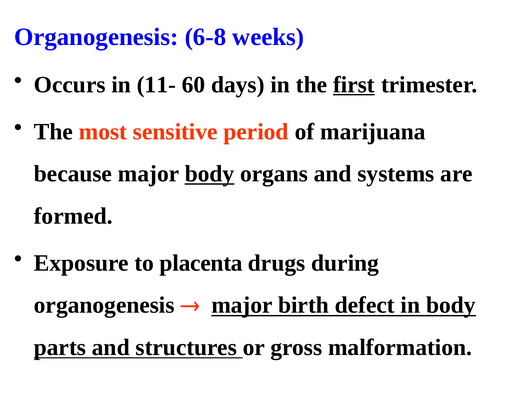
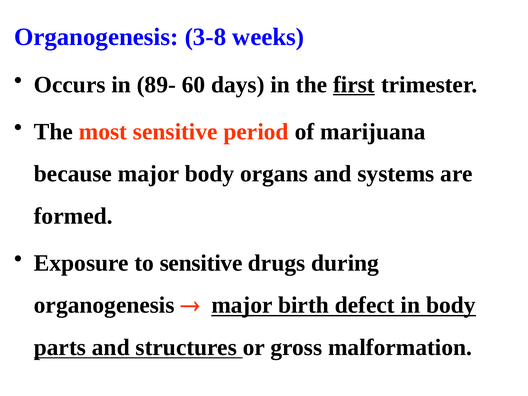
6-8: 6-8 -> 3-8 (205, 37)
11-: 11- -> 89- (156, 85)
body underline: present -> none (209, 174)
to placenta: placenta -> sensitive (201, 263)
